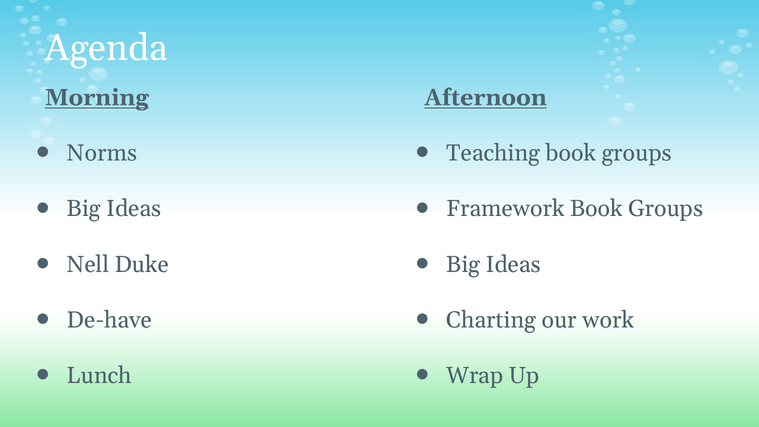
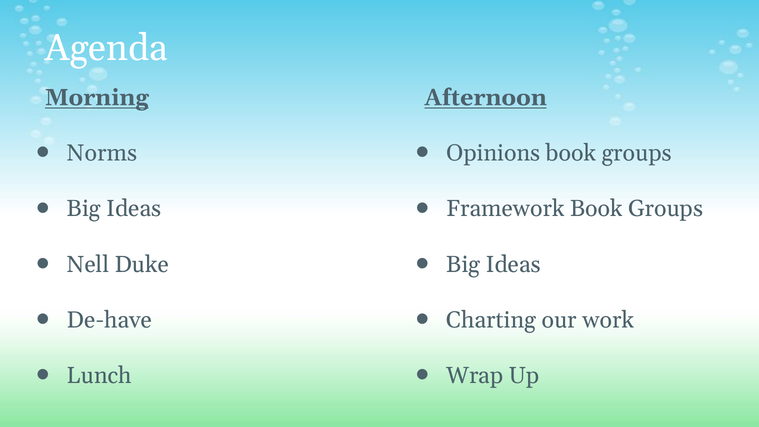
Teaching: Teaching -> Opinions (493, 153)
